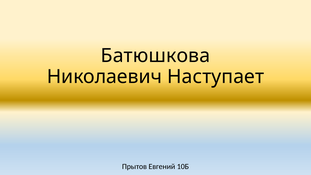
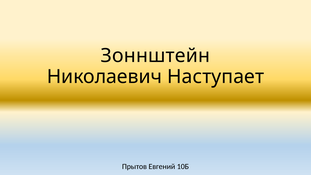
Батюшкова: Батюшкова -> Зоннштейн (155, 56)
